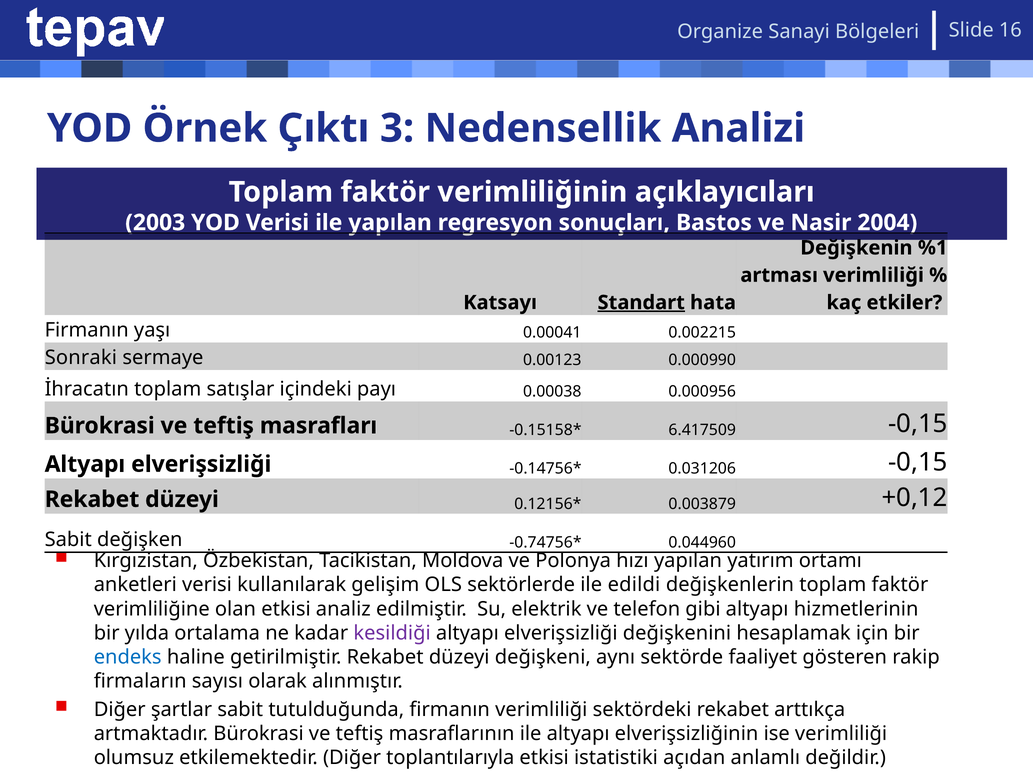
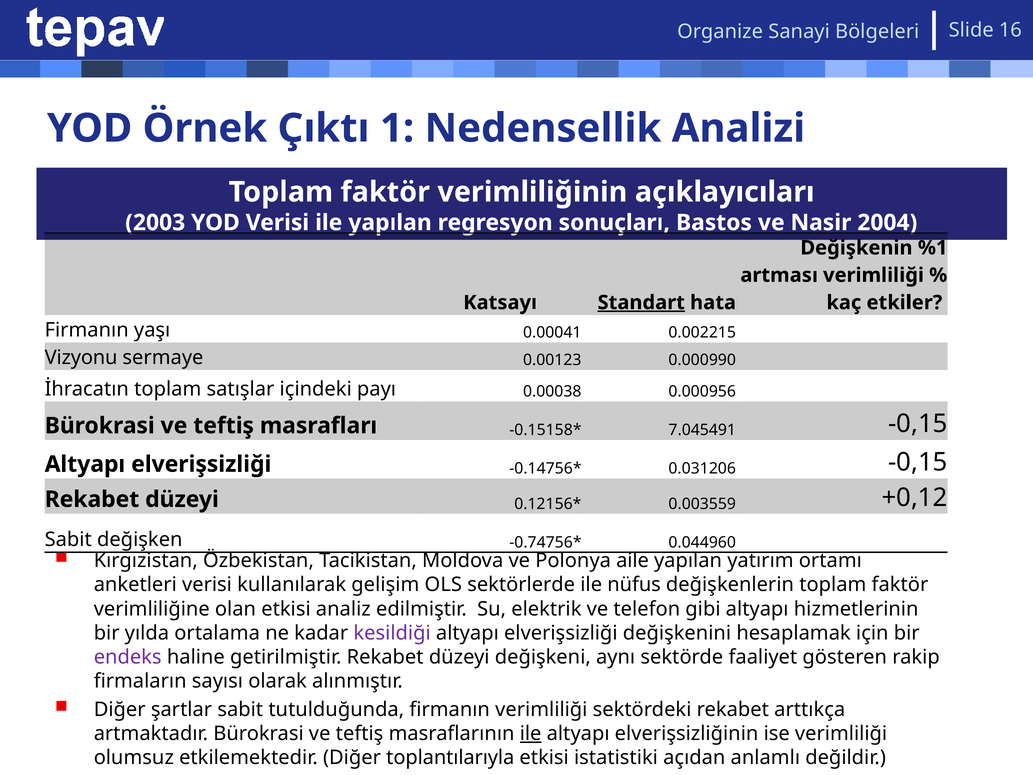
3: 3 -> 1 (397, 128)
Sonraki: Sonraki -> Vizyonu (81, 357)
6.417509: 6.417509 -> 7.045491 (702, 430)
0.003879: 0.003879 -> 0.003559 (702, 504)
hızı: hızı -> aile (633, 561)
edildi: edildi -> nüfus (634, 585)
endeks colour: blue -> purple (128, 657)
ile underline: none -> present (531, 733)
